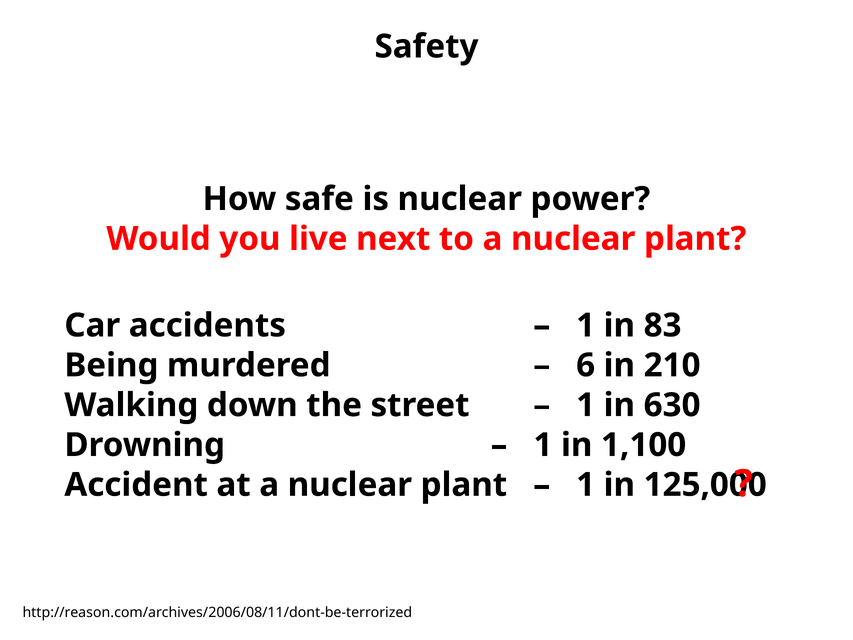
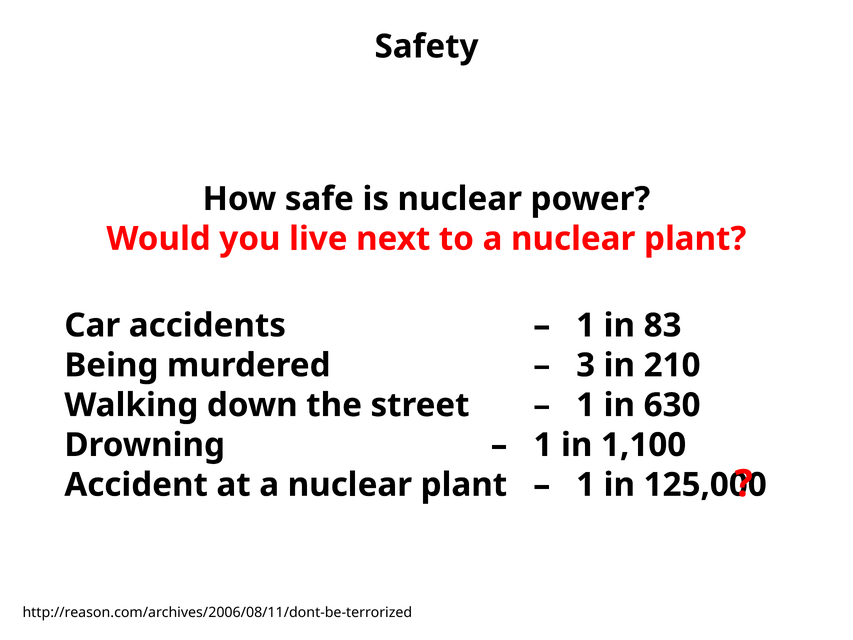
6: 6 -> 3 (586, 365)
